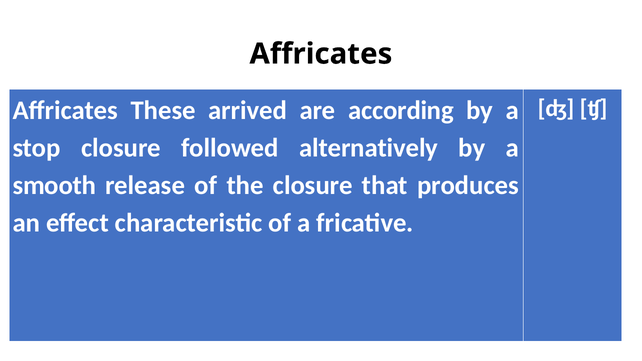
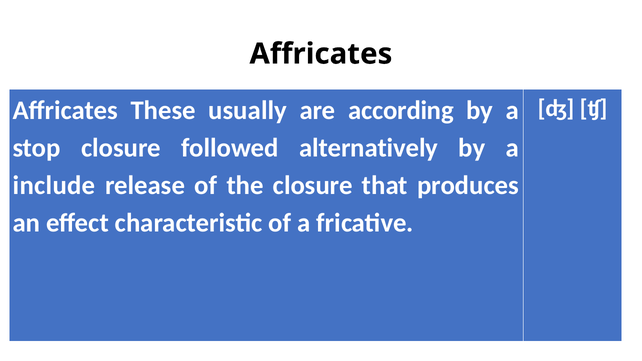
arrived: arrived -> usually (248, 111)
smooth: smooth -> include (54, 185)
